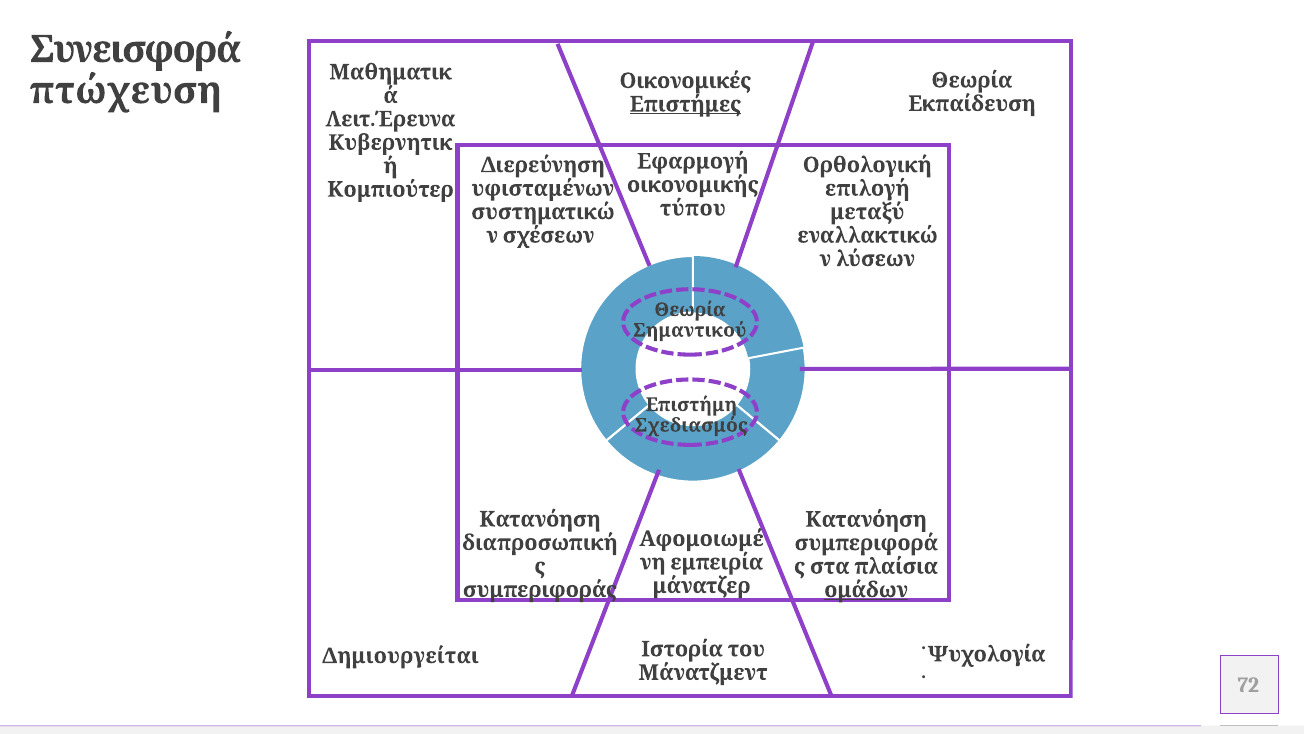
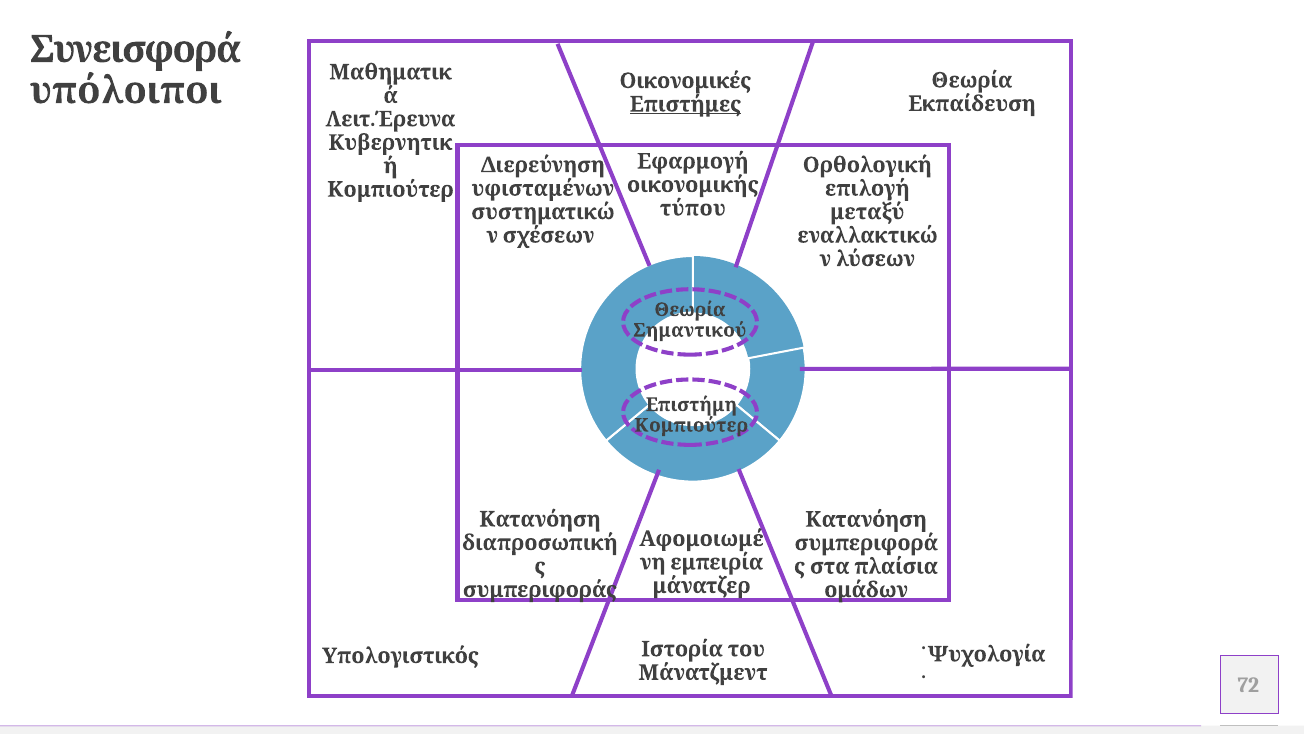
πτώχευση: πτώχευση -> υπόλοιποι (126, 91)
Σχεδιασμός: Σχεδιασμός -> Κομπιούτερ (691, 425)
ομάδων underline: present -> none (866, 590)
Δημιουργείται: Δημιουργείται -> Υπολογιστικός (401, 655)
